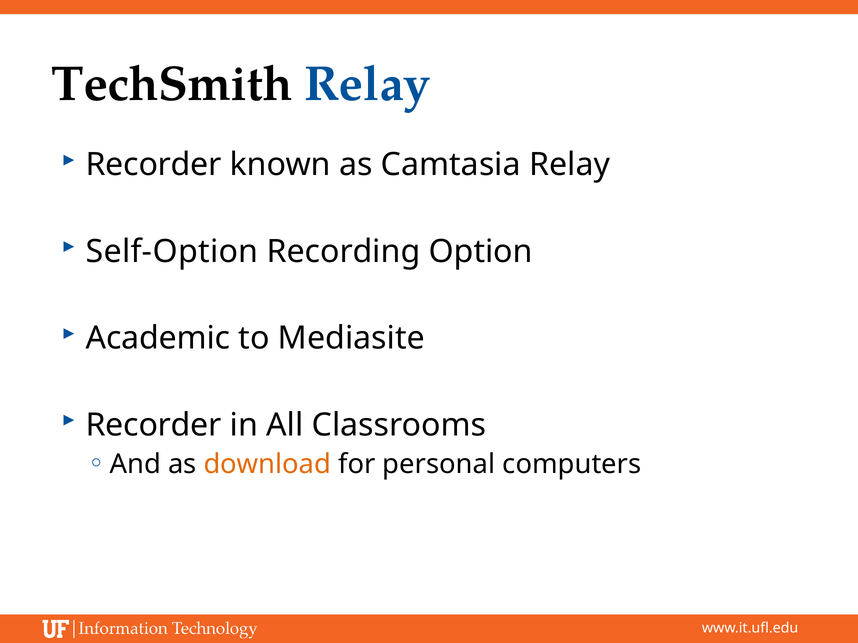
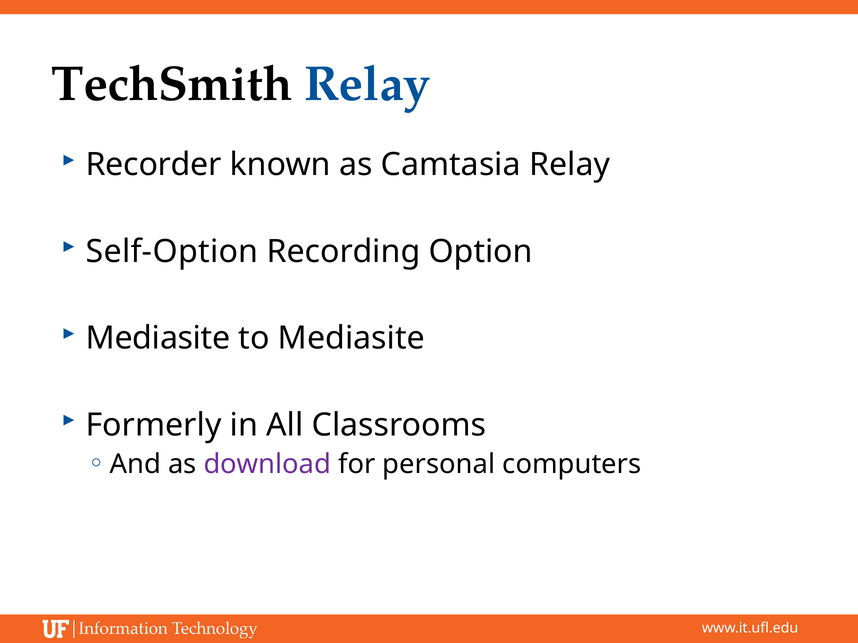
Academic: Academic -> Mediasite (158, 338)
Recorder: Recorder -> Formerly (154, 425)
download colour: orange -> purple (267, 465)
